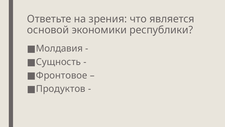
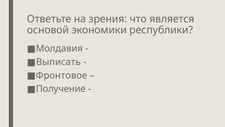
Сущность: Сущность -> Выписать (58, 62)
Продуктов: Продуктов -> Получение (61, 89)
